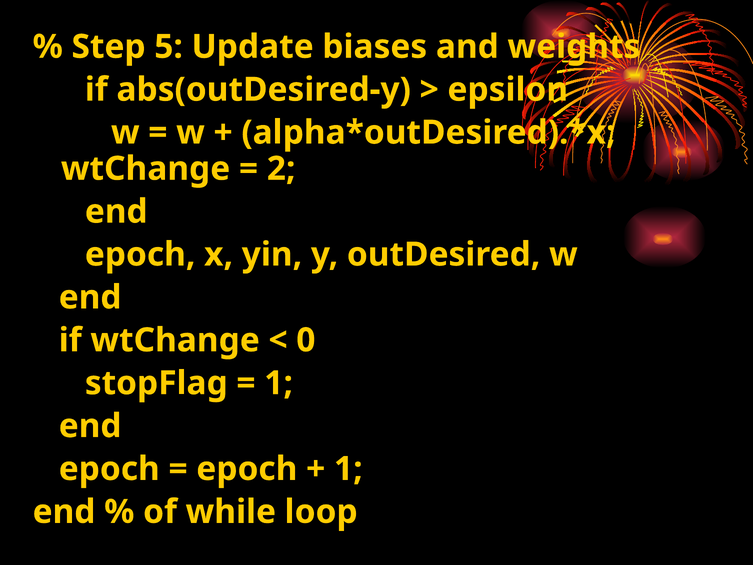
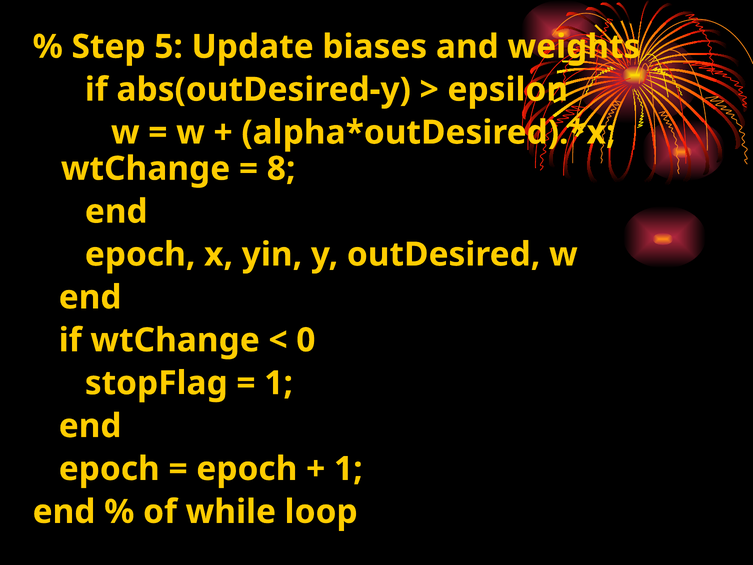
2: 2 -> 8 (281, 169)
